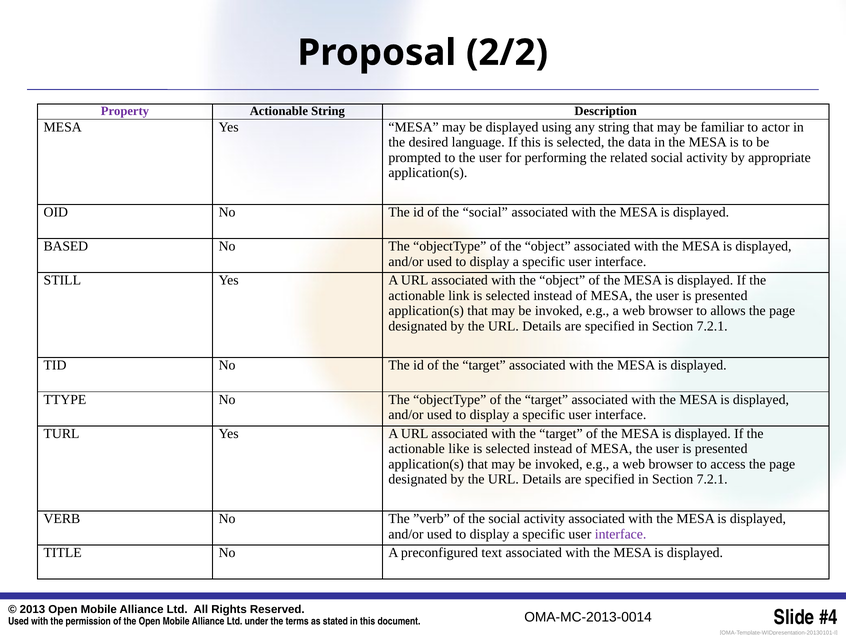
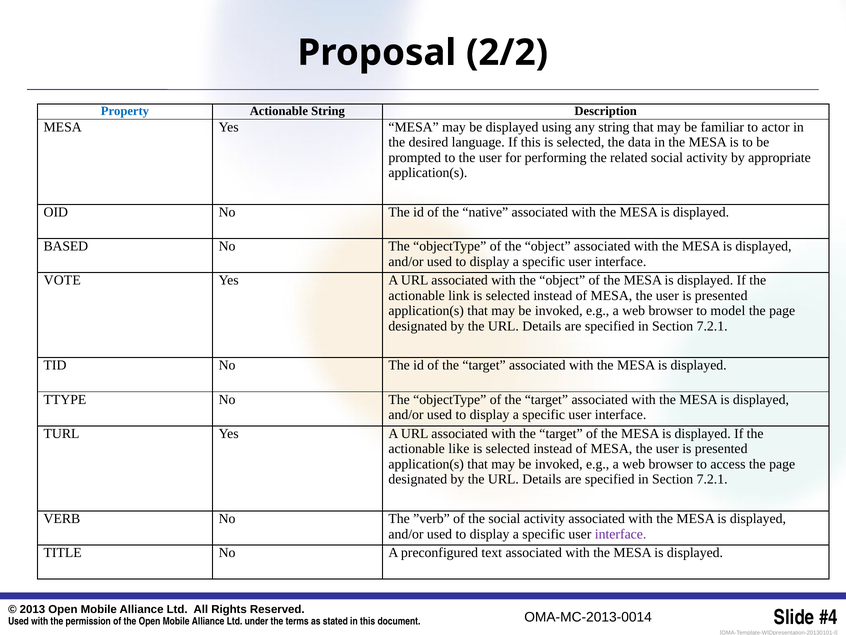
Property colour: purple -> blue (125, 111)
id of the social: social -> native (485, 212)
STILL: STILL -> VOTE (62, 280)
allows: allows -> model (728, 311)
